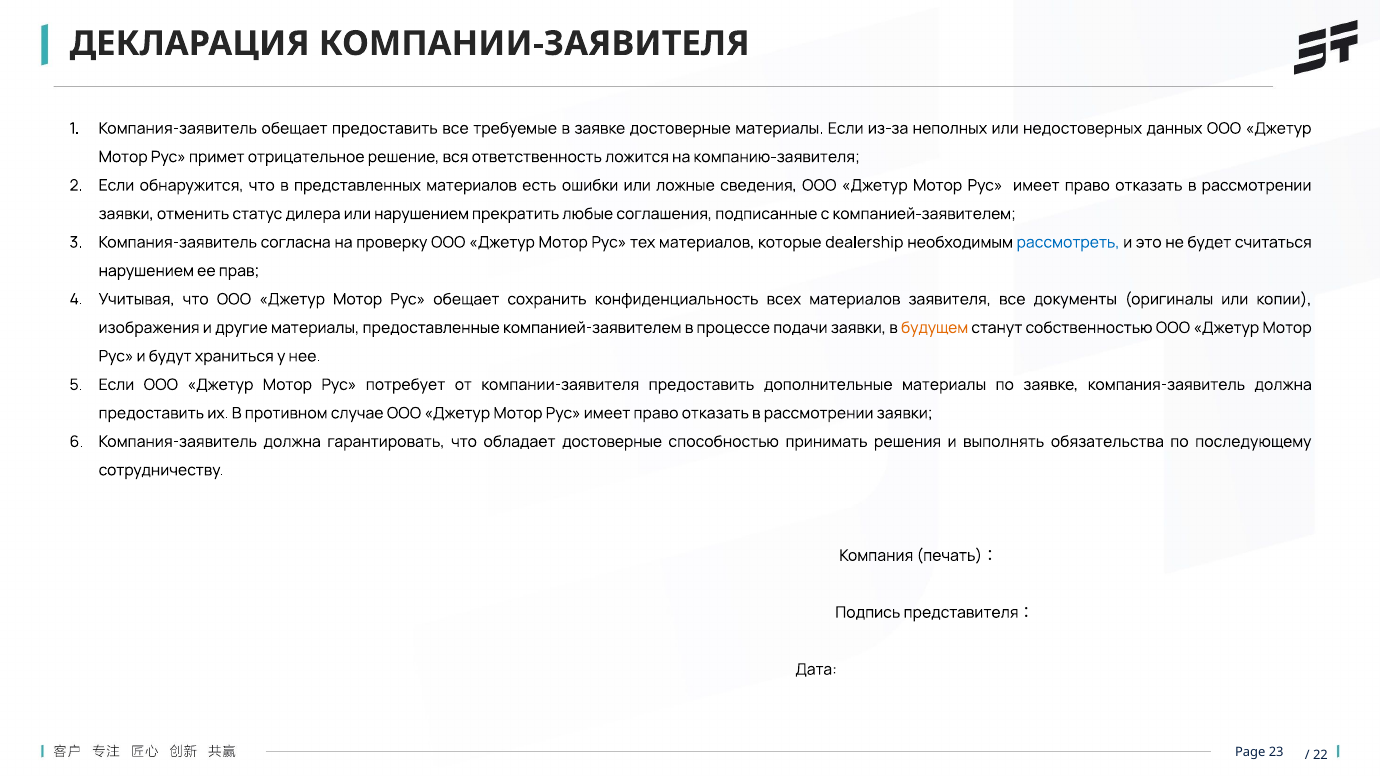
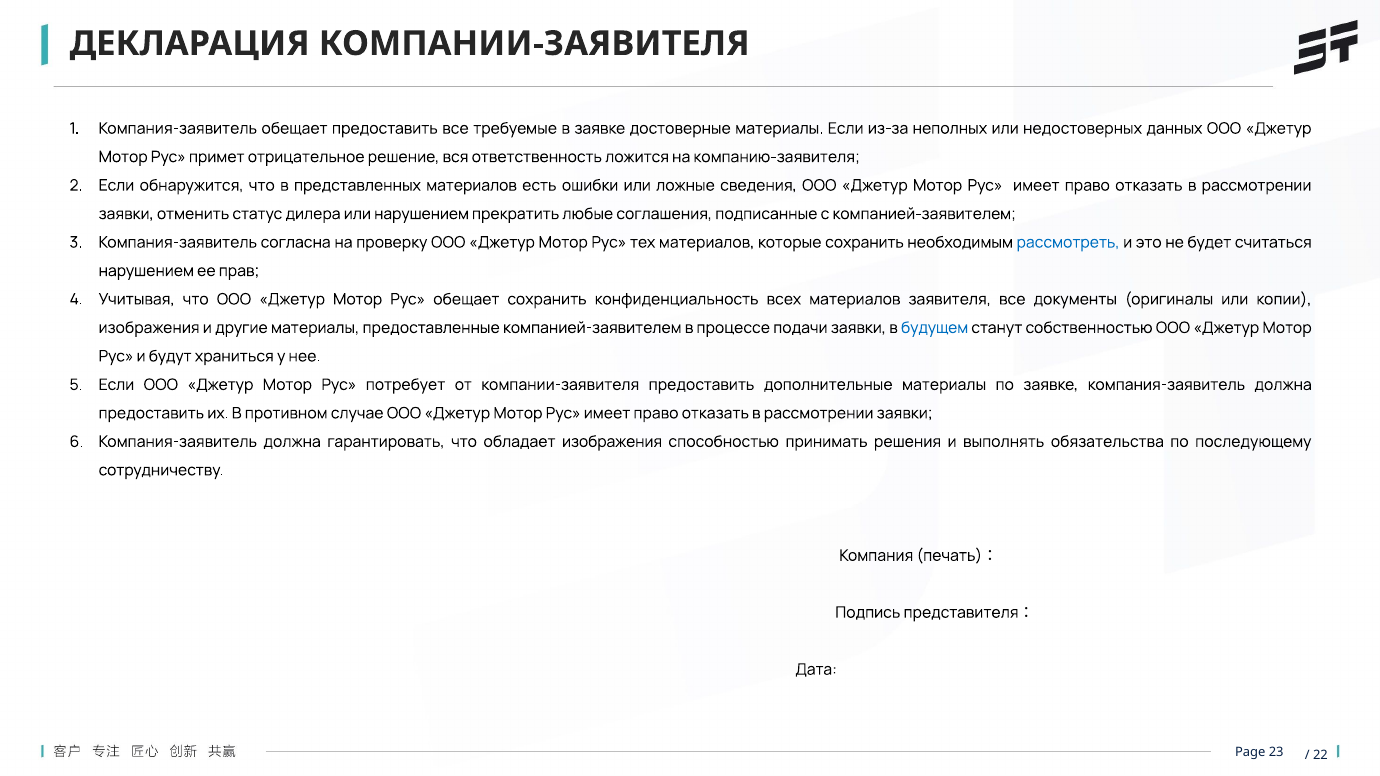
которые dealership: dealership -> сохранить (864, 242)
будущем colour: orange -> blue (935, 328)
обладает достоверные: достоверные -> изображения (612, 442)
